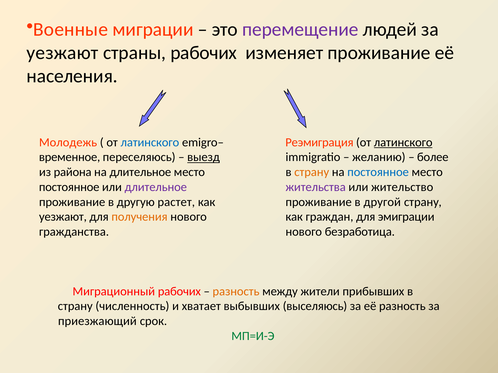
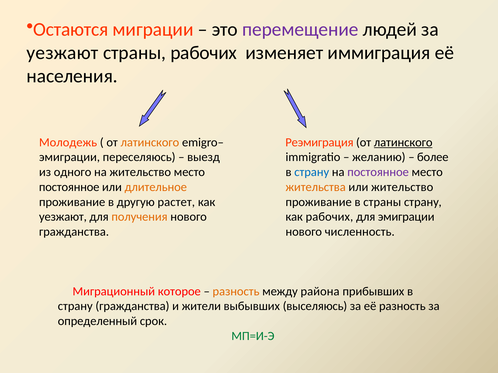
Военные: Военные -> Остаются (71, 30)
изменяет проживание: проживание -> иммиграция (379, 53)
латинского colour: blue -> orange (150, 142)
временное: временное -> эмиграции (70, 157)
выезд underline: present -> none (204, 157)
района: района -> одного (73, 172)
на длительное: длительное -> жительство (140, 172)
страну colour: orange -> blue (312, 172)
постоянное colour: blue -> purple (378, 172)
длительное colour: purple -> orange (156, 187)
жительства colour: purple -> orange (316, 187)
в другой: другой -> страны (382, 202)
как граждан: граждан -> рабочих (329, 217)
безработица: безработица -> численность (360, 232)
Миграционный рабочих: рабочих -> которое (179, 292)
жители: жители -> района (320, 292)
страну численность: численность -> гражданства (132, 307)
хватает: хватает -> жители (201, 307)
приезжающий: приезжающий -> определенный (97, 322)
